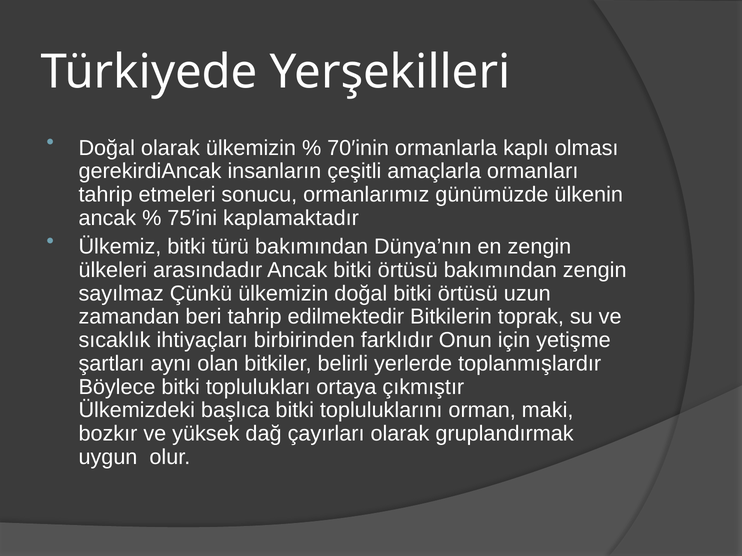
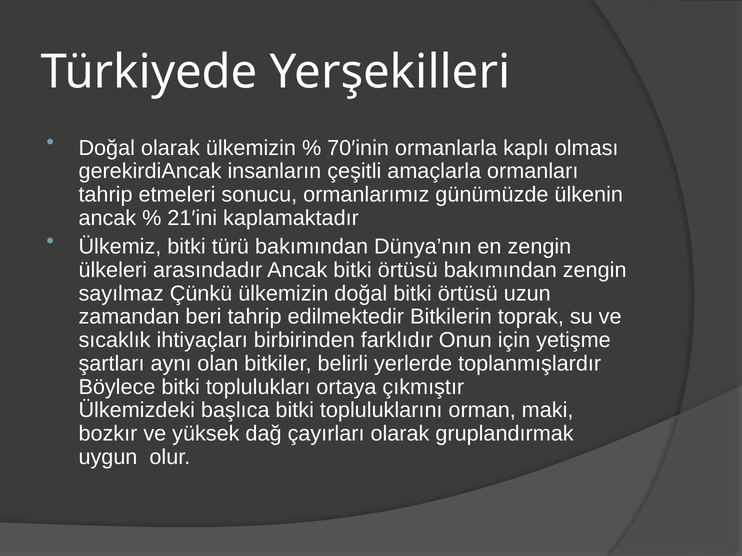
75′ini: 75′ini -> 21′ini (192, 218)
